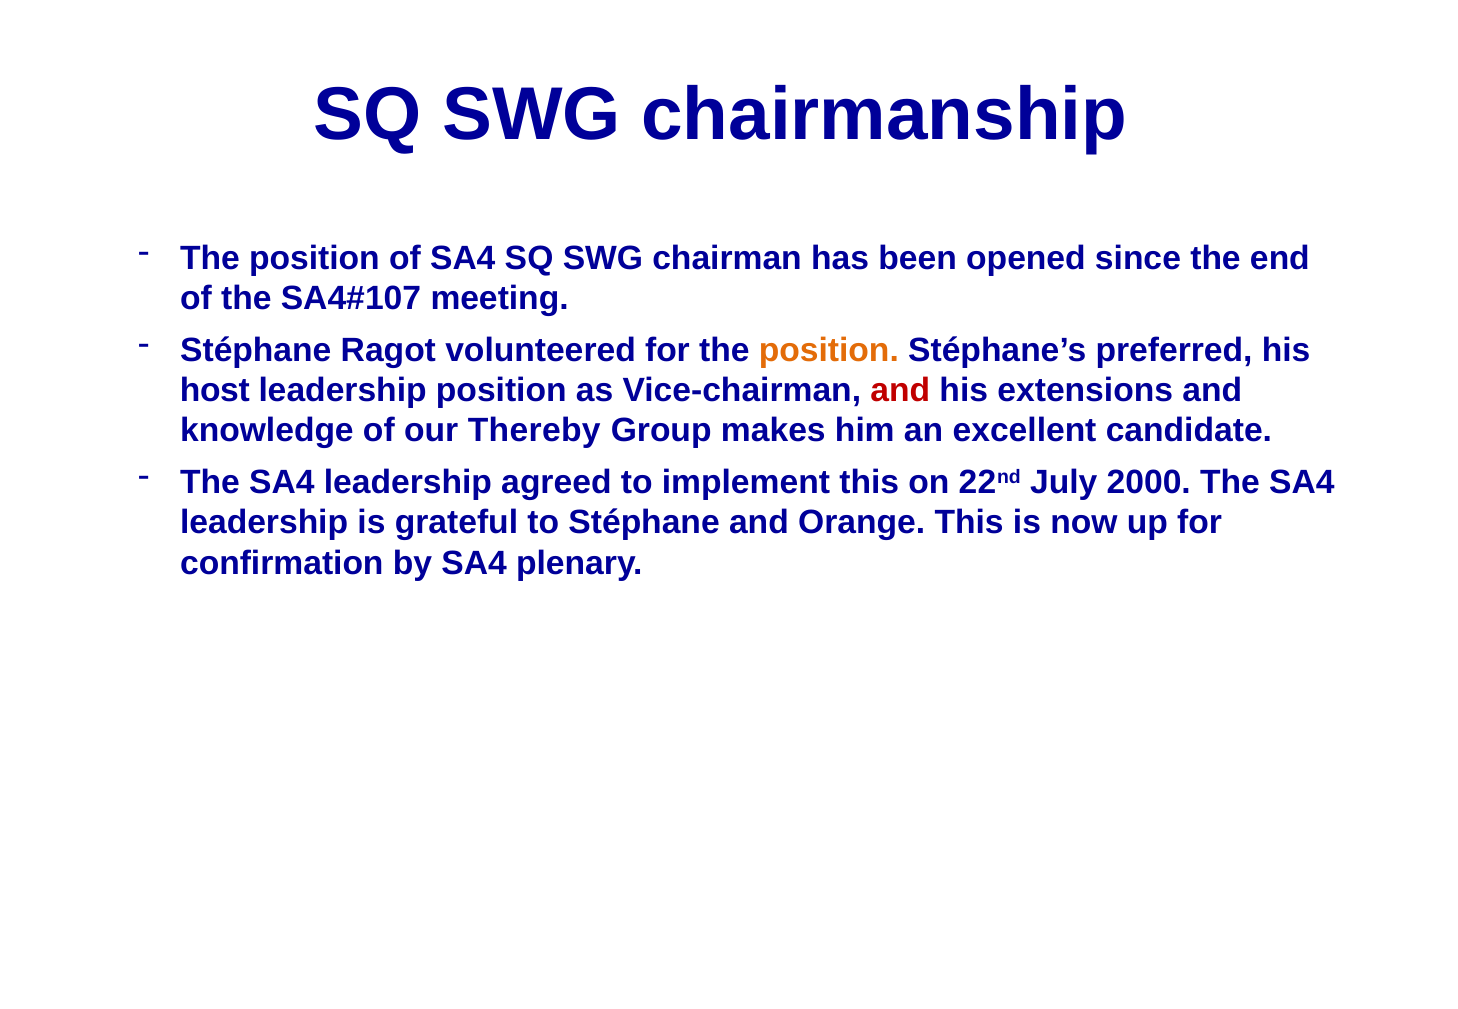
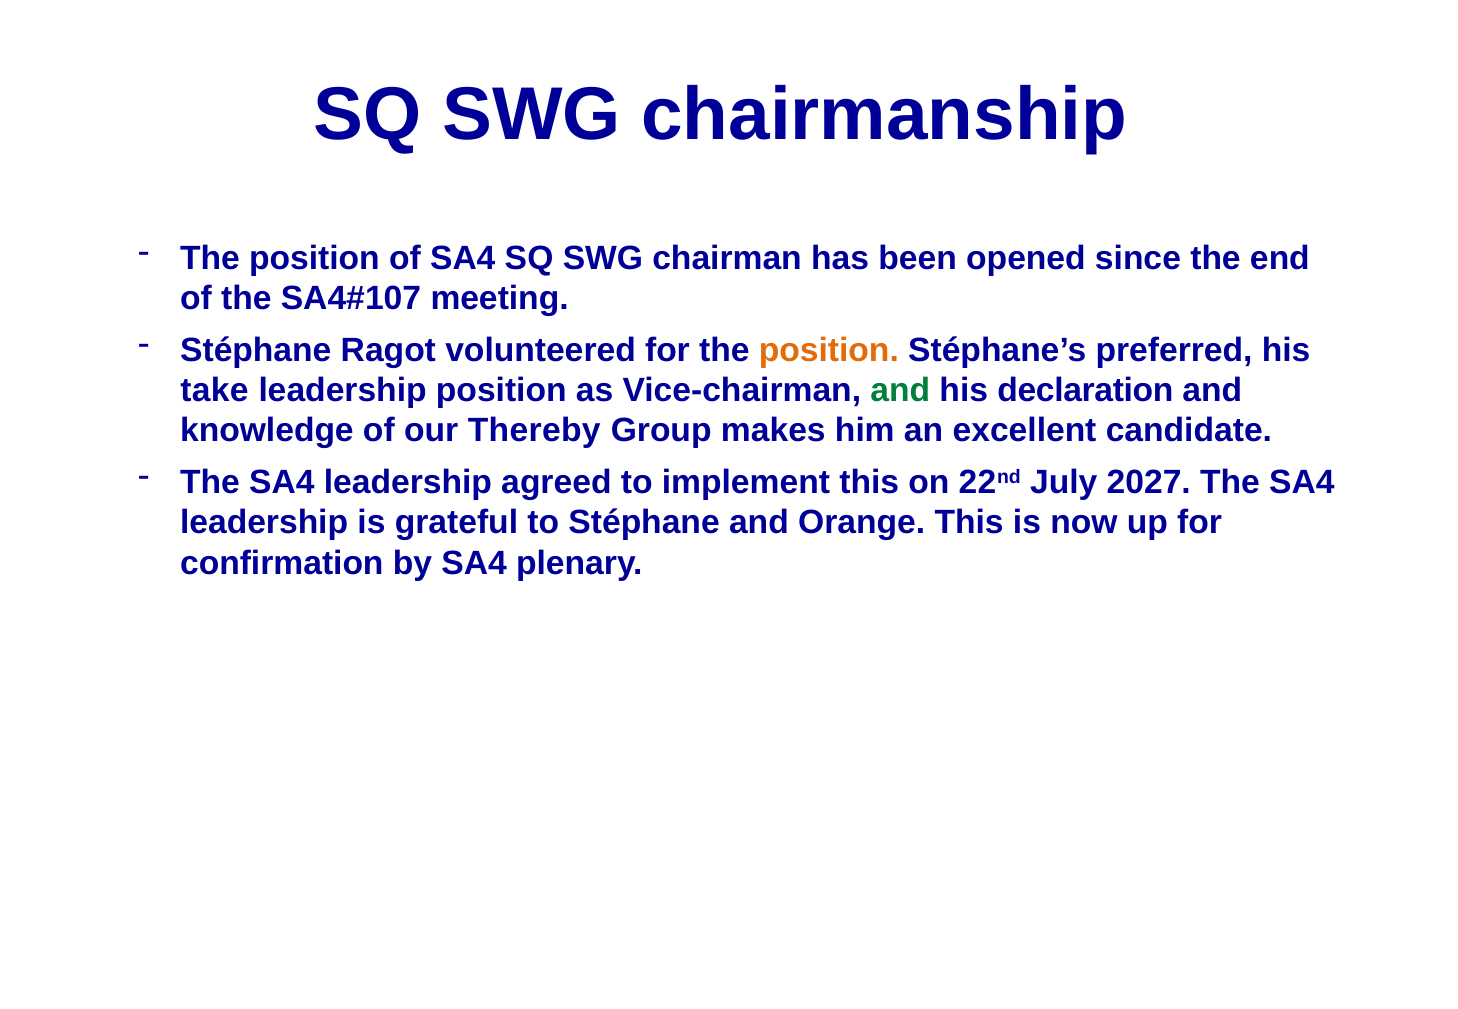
host: host -> take (215, 391)
and colour: red -> green (900, 391)
extensions: extensions -> declaration (1085, 391)
2000: 2000 -> 2027 (1149, 483)
